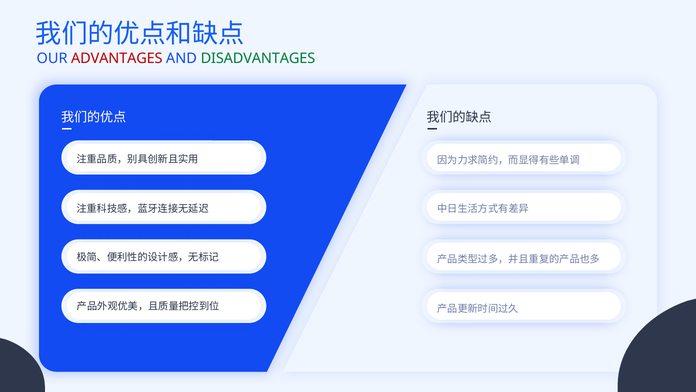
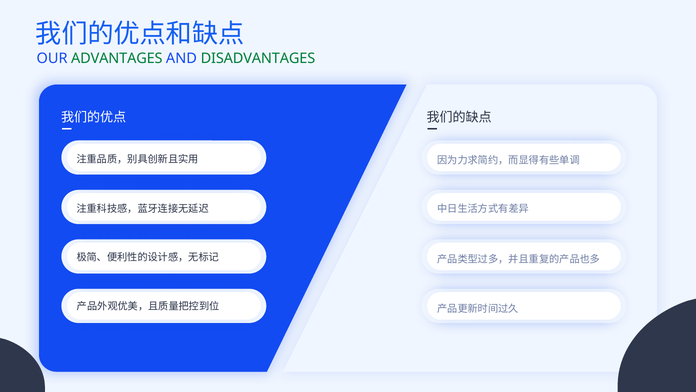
ADVANTAGES colour: red -> green (117, 59)
